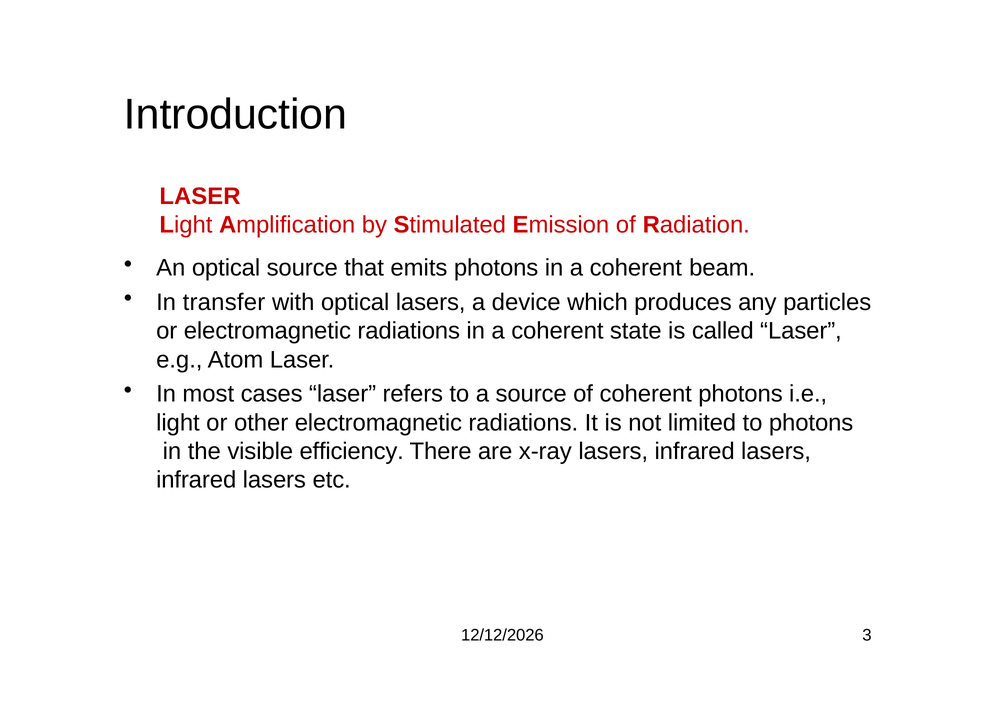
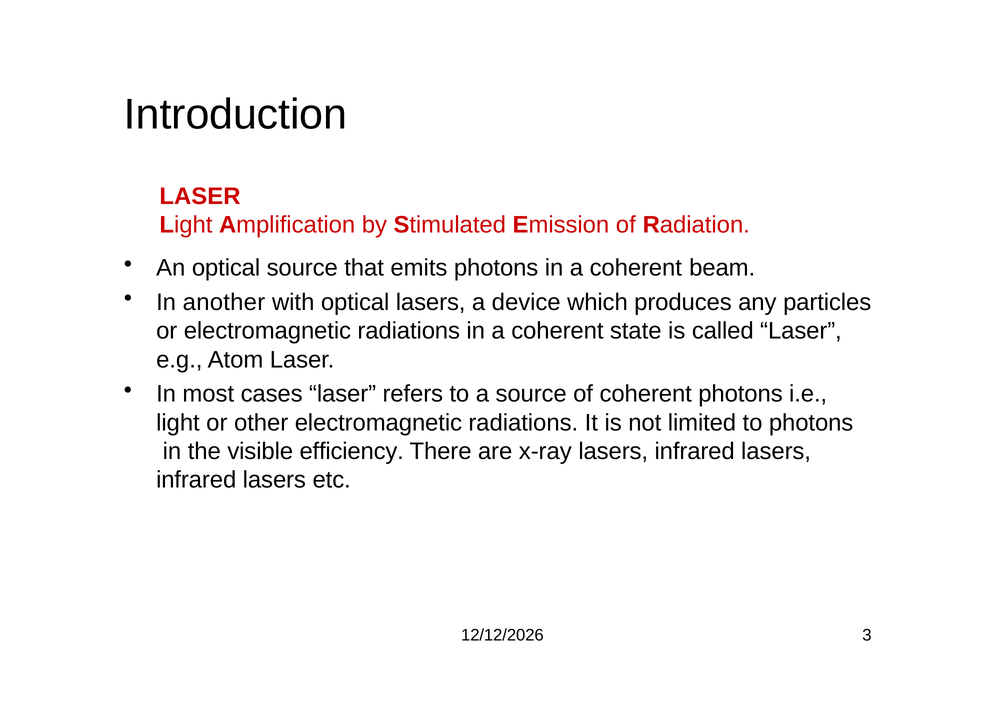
transfer: transfer -> another (224, 303)
